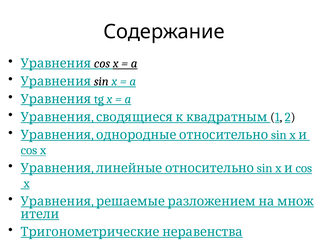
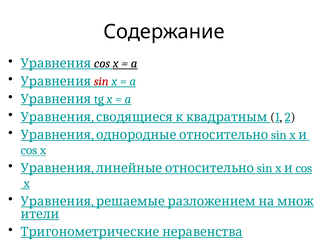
sin colour: black -> red (101, 81)
